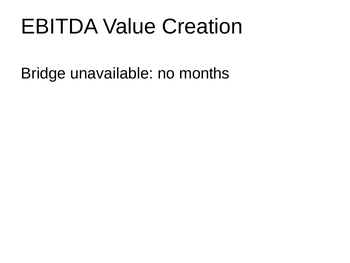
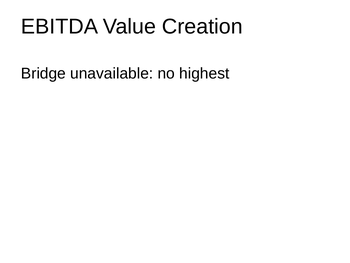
months: months -> highest (204, 73)
